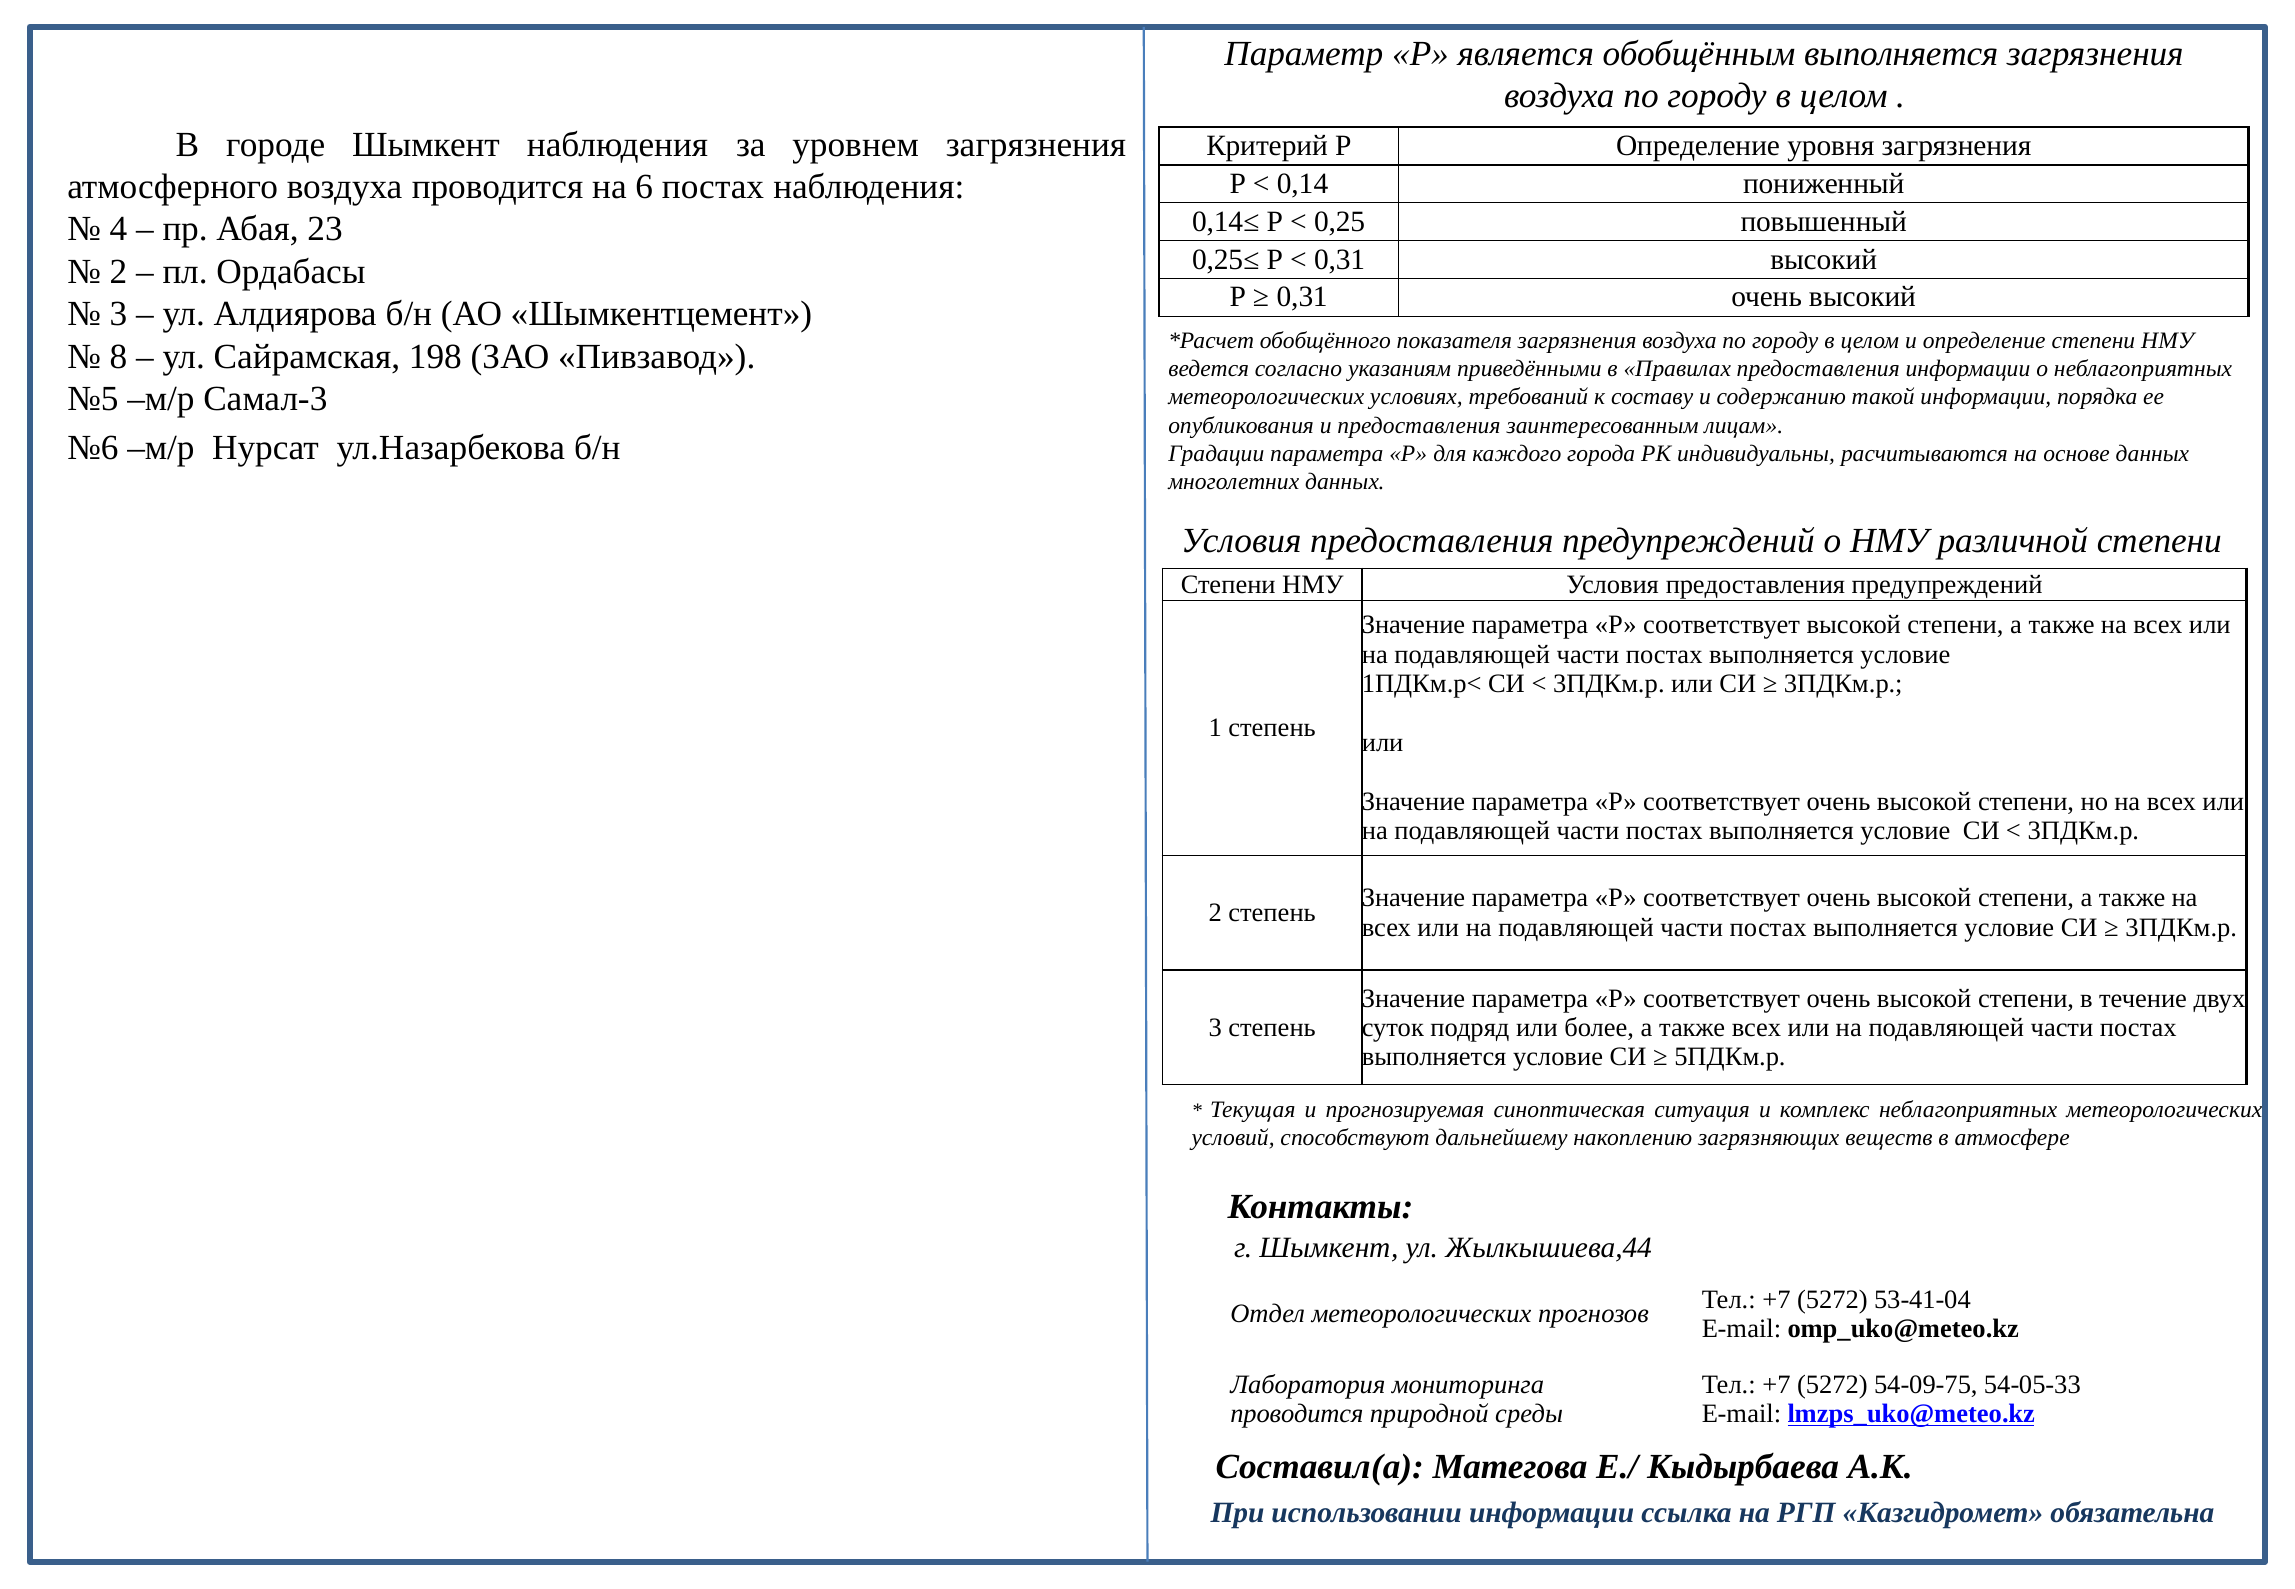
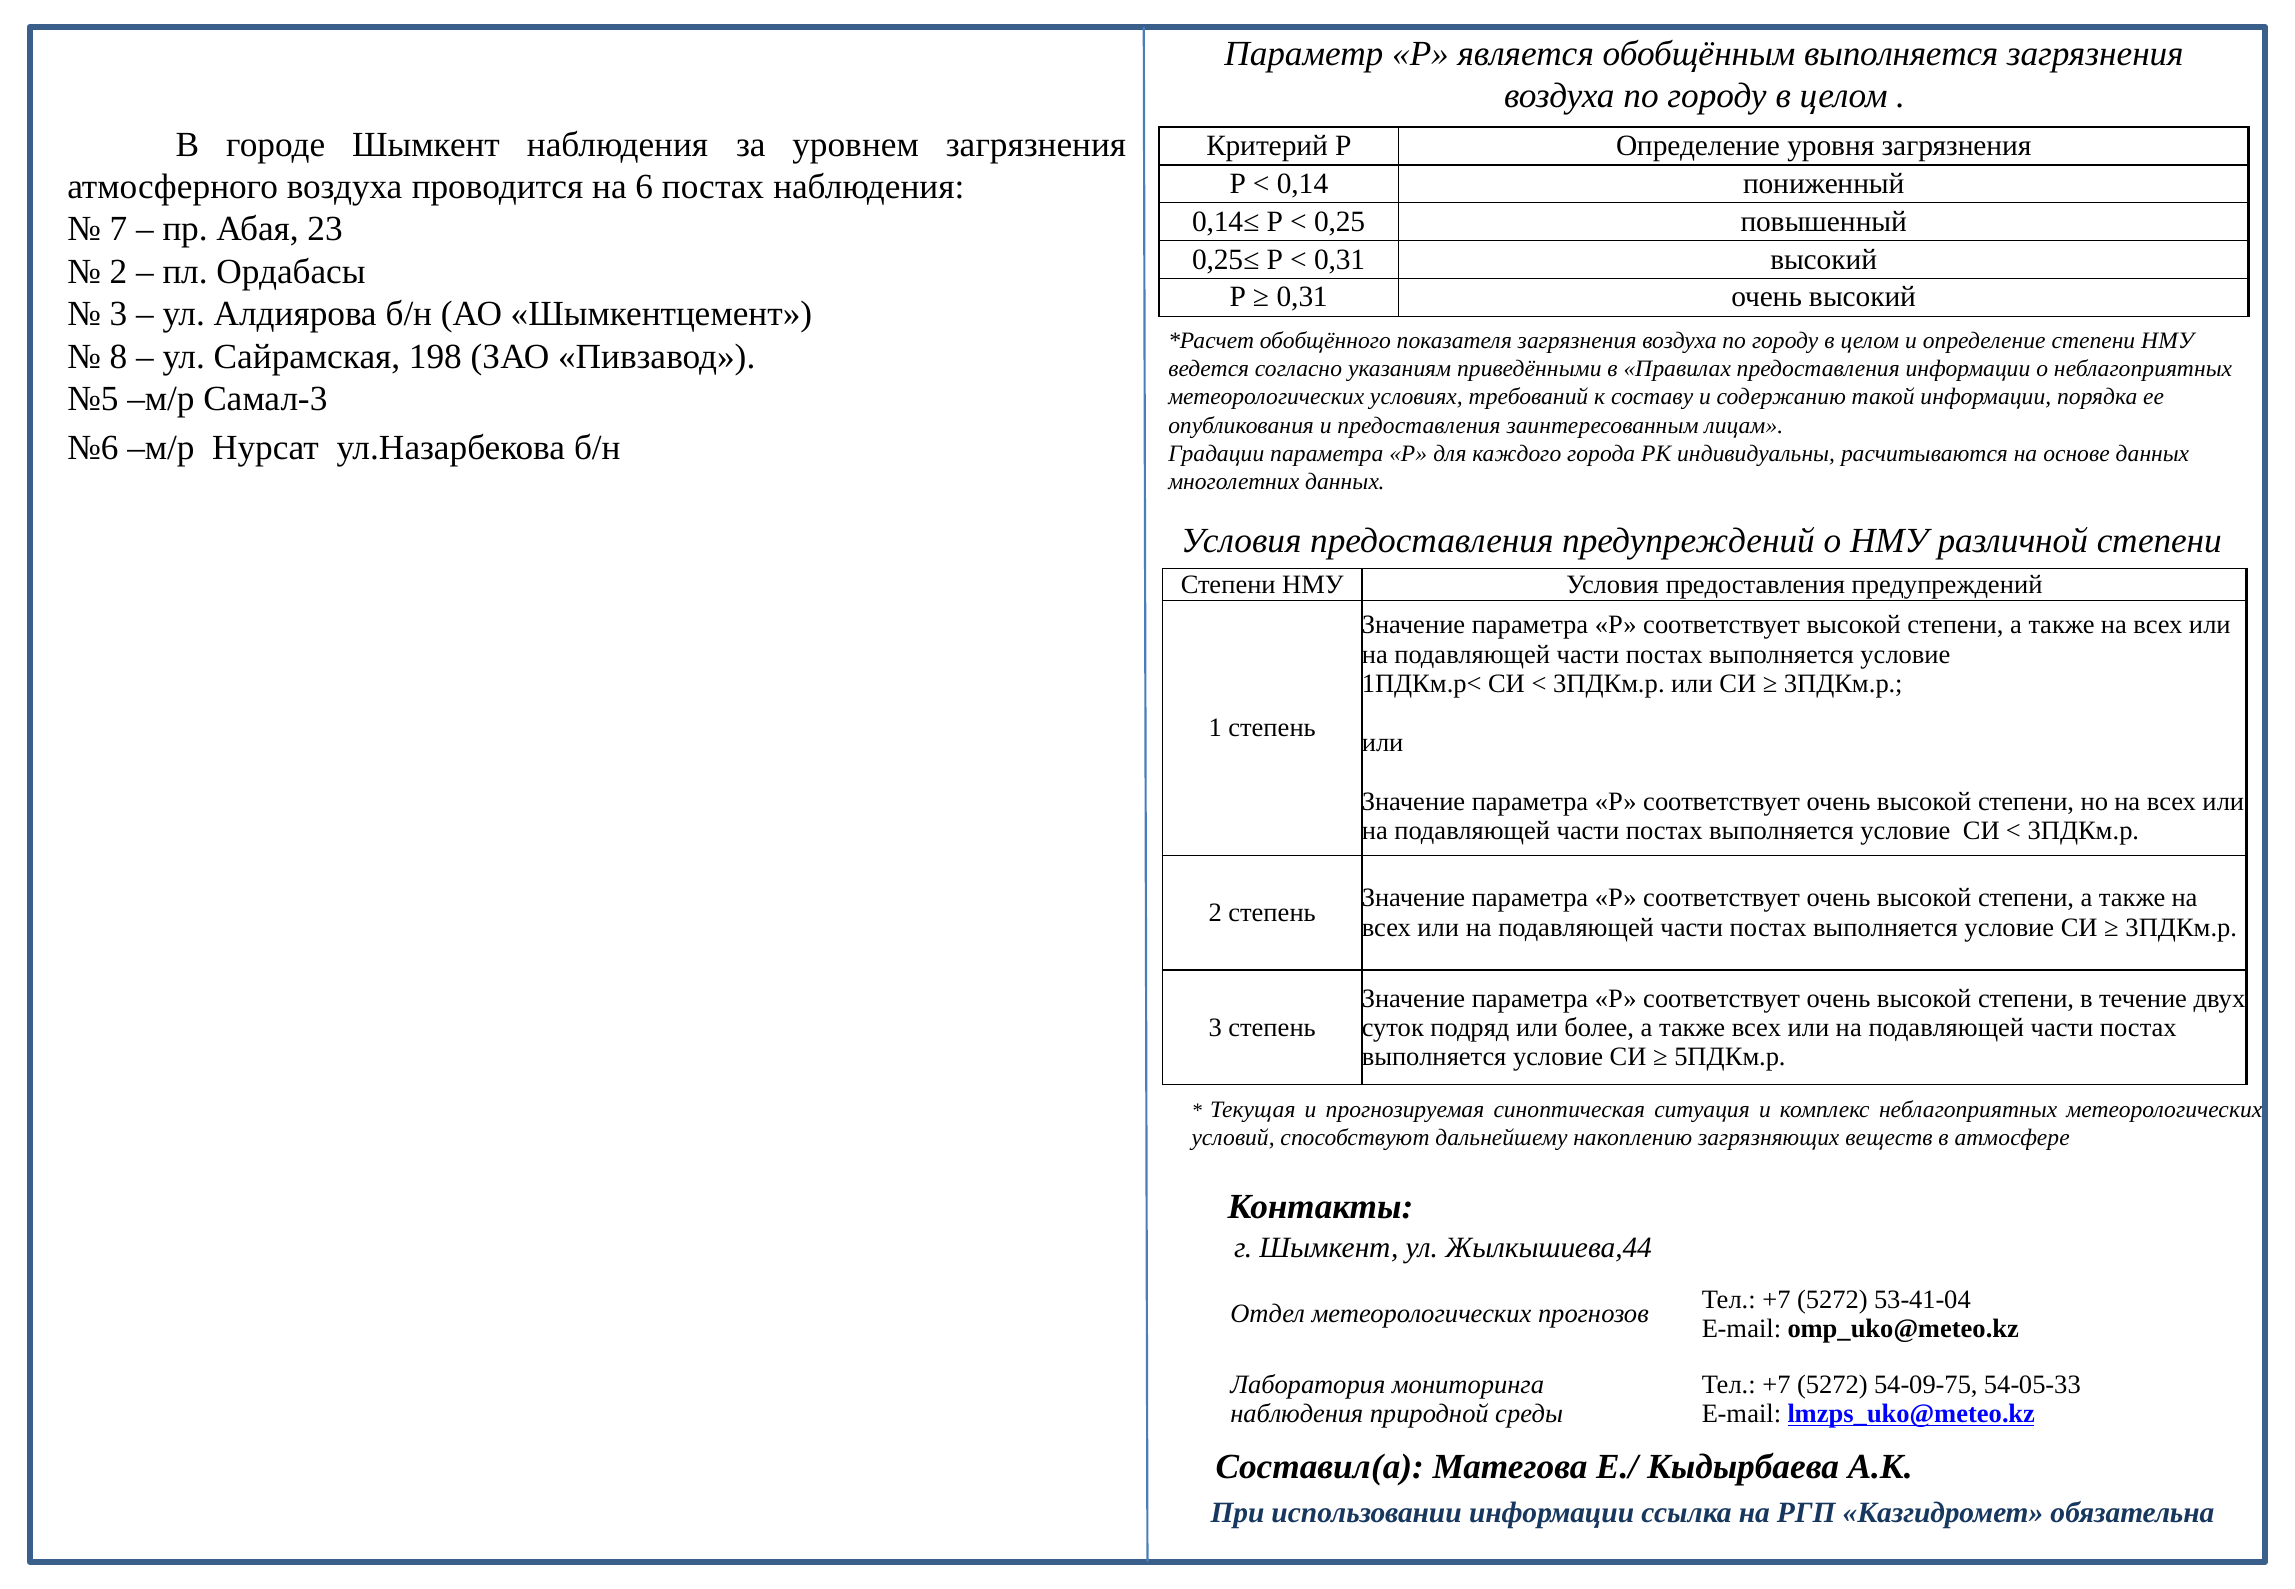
4: 4 -> 7 (118, 229)
проводится: проводится -> наблюдения (1297, 1414)
